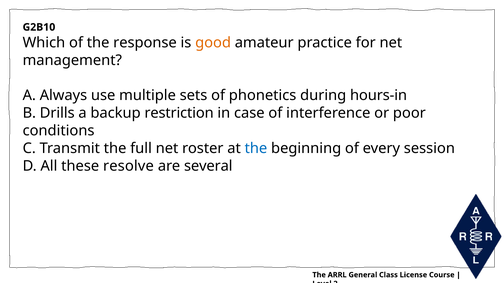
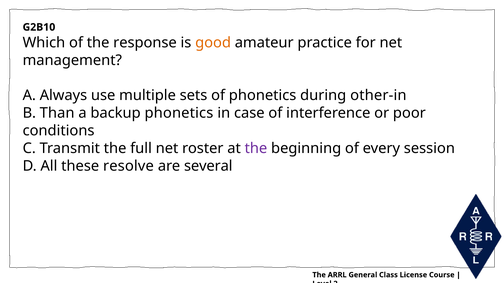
hours-in: hours-in -> other-in (378, 96)
Drills: Drills -> Than (57, 113)
backup restriction: restriction -> phonetics (179, 113)
the colour: blue -> purple (256, 149)
